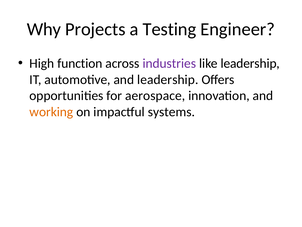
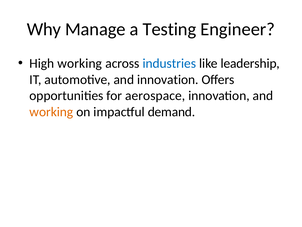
Projects: Projects -> Manage (95, 29)
High function: function -> working (80, 63)
industries colour: purple -> blue (169, 63)
and leadership: leadership -> innovation (168, 79)
systems: systems -> demand (172, 112)
